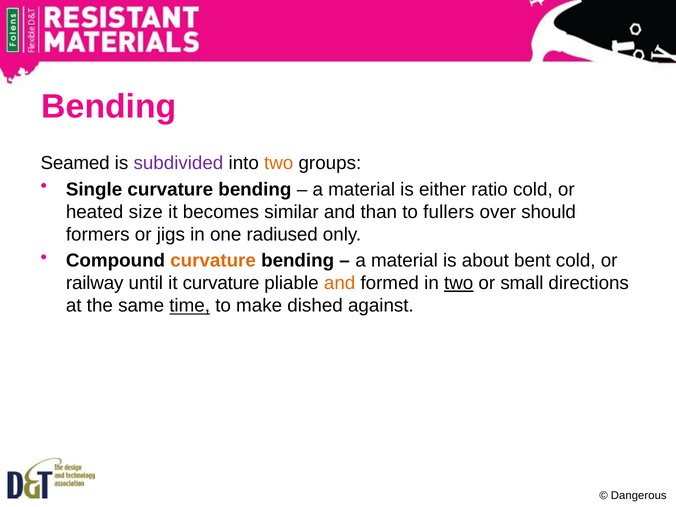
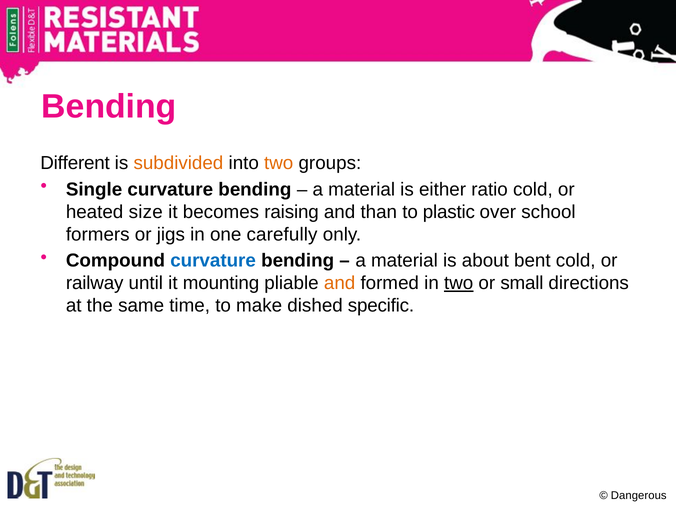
Seamed: Seamed -> Different (75, 163)
subdivided colour: purple -> orange (178, 163)
similar: similar -> raising (292, 212)
fullers: fullers -> plastic (449, 212)
should: should -> school (548, 212)
radiused: radiused -> carefully (282, 234)
curvature colour: orange -> blue (213, 261)
it curvature: curvature -> mounting (221, 283)
time underline: present -> none (190, 306)
against: against -> specific (381, 306)
